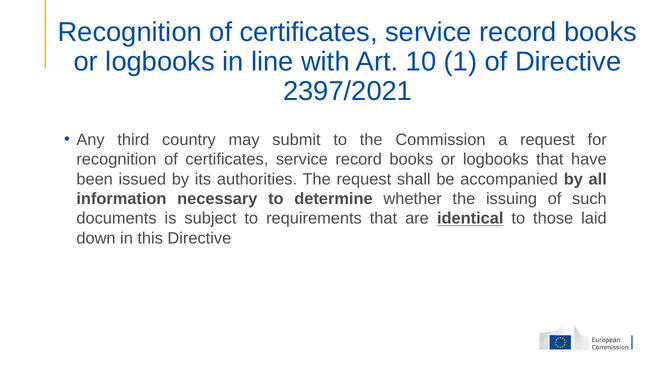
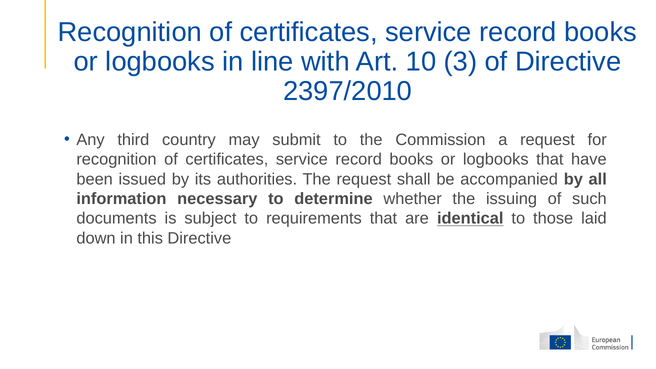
1: 1 -> 3 (460, 62)
2397/2021: 2397/2021 -> 2397/2010 (348, 91)
